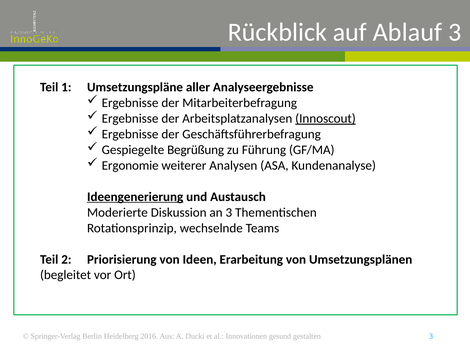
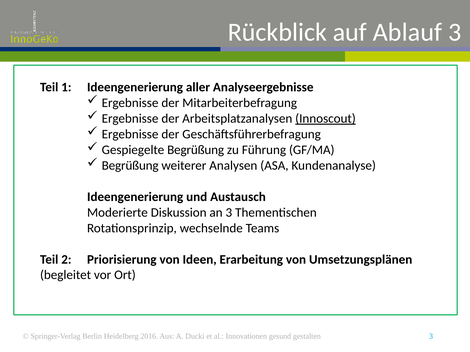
1 Umsetzungspläne: Umsetzungspläne -> Ideengenerierung (135, 87)
Ergonomie: Ergonomie -> Begrüßung (130, 166)
Ideengenerierung underline: present -> none (135, 197)
